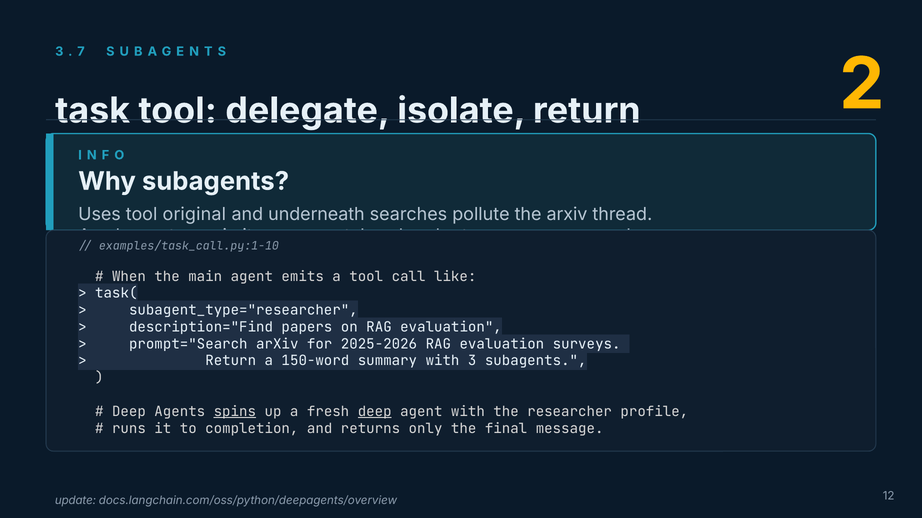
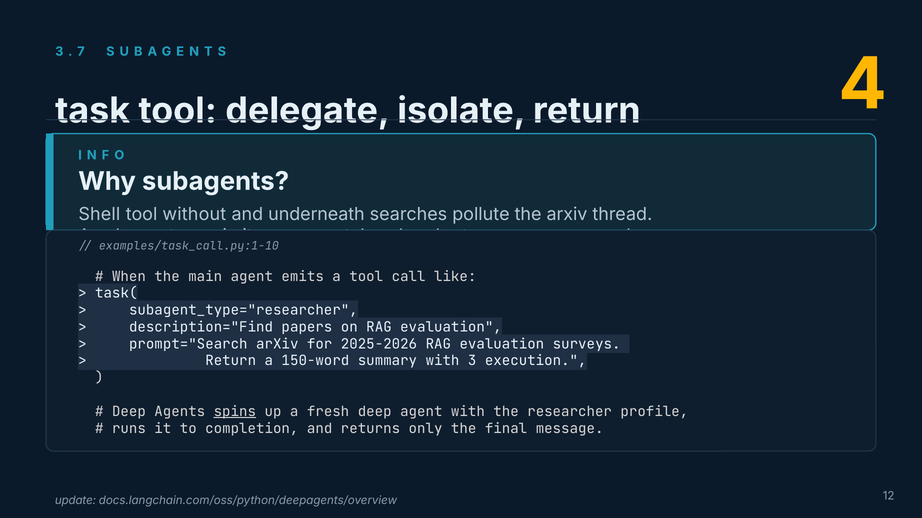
2: 2 -> 4 (862, 85)
Uses: Uses -> Shell (99, 215)
original: original -> without (194, 215)
3 subagents: subagents -> execution (536, 361)
deep underline: present -> none (375, 412)
